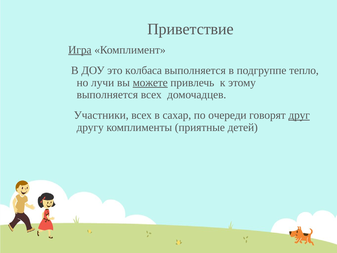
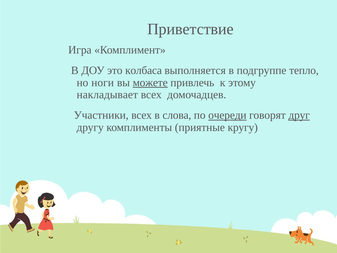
Игра underline: present -> none (80, 50)
лучи: лучи -> ноги (103, 82)
выполняется: выполняется -> накладывает (107, 95)
сахар: сахар -> слова (177, 115)
очереди underline: none -> present (227, 115)
детей: детей -> кругу (243, 127)
